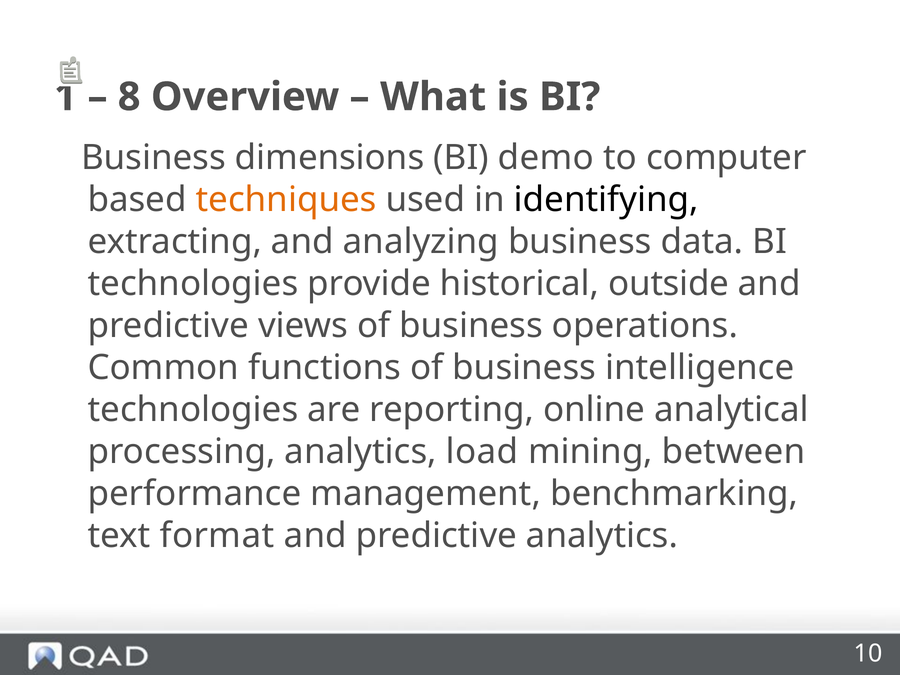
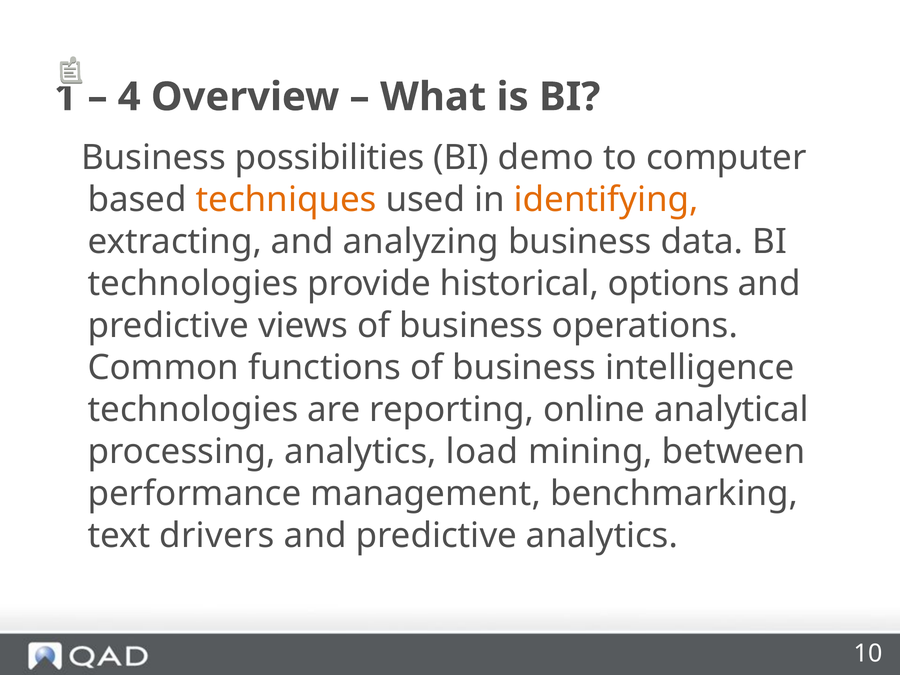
8: 8 -> 4 (129, 97)
dimensions: dimensions -> possibilities (330, 157)
identifying colour: black -> orange (606, 200)
outside: outside -> options (669, 284)
format: format -> drivers (217, 536)
